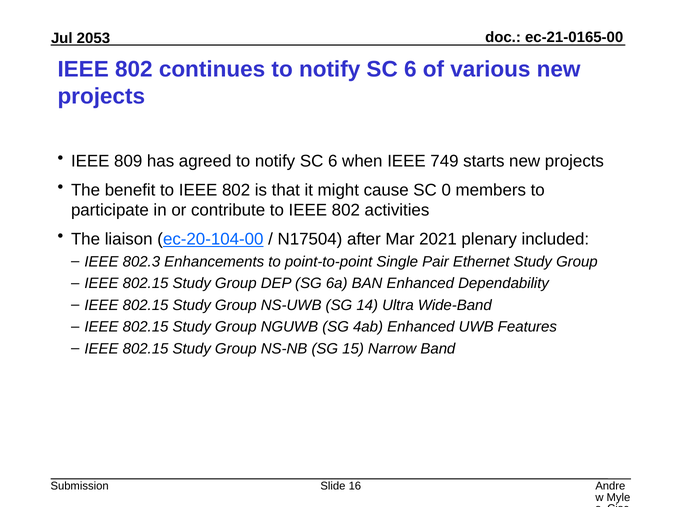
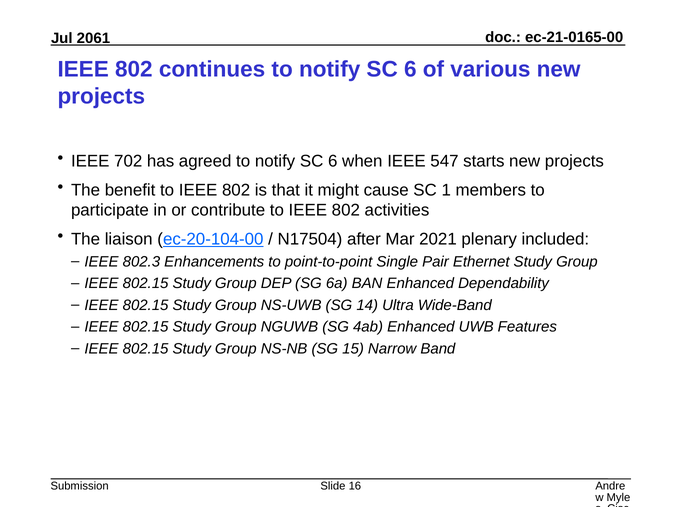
2053: 2053 -> 2061 (93, 38)
809: 809 -> 702 (128, 161)
749: 749 -> 547 (444, 161)
0: 0 -> 1 (446, 190)
